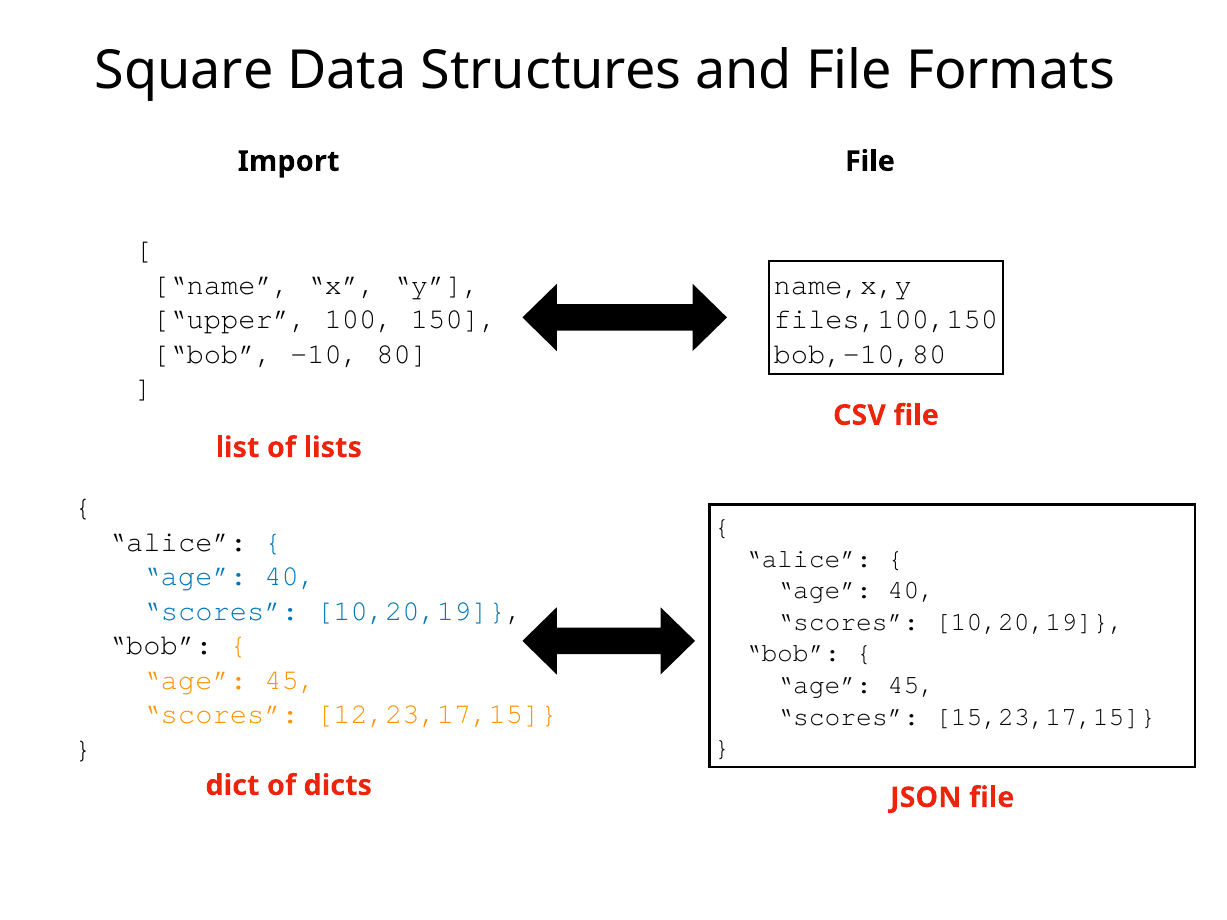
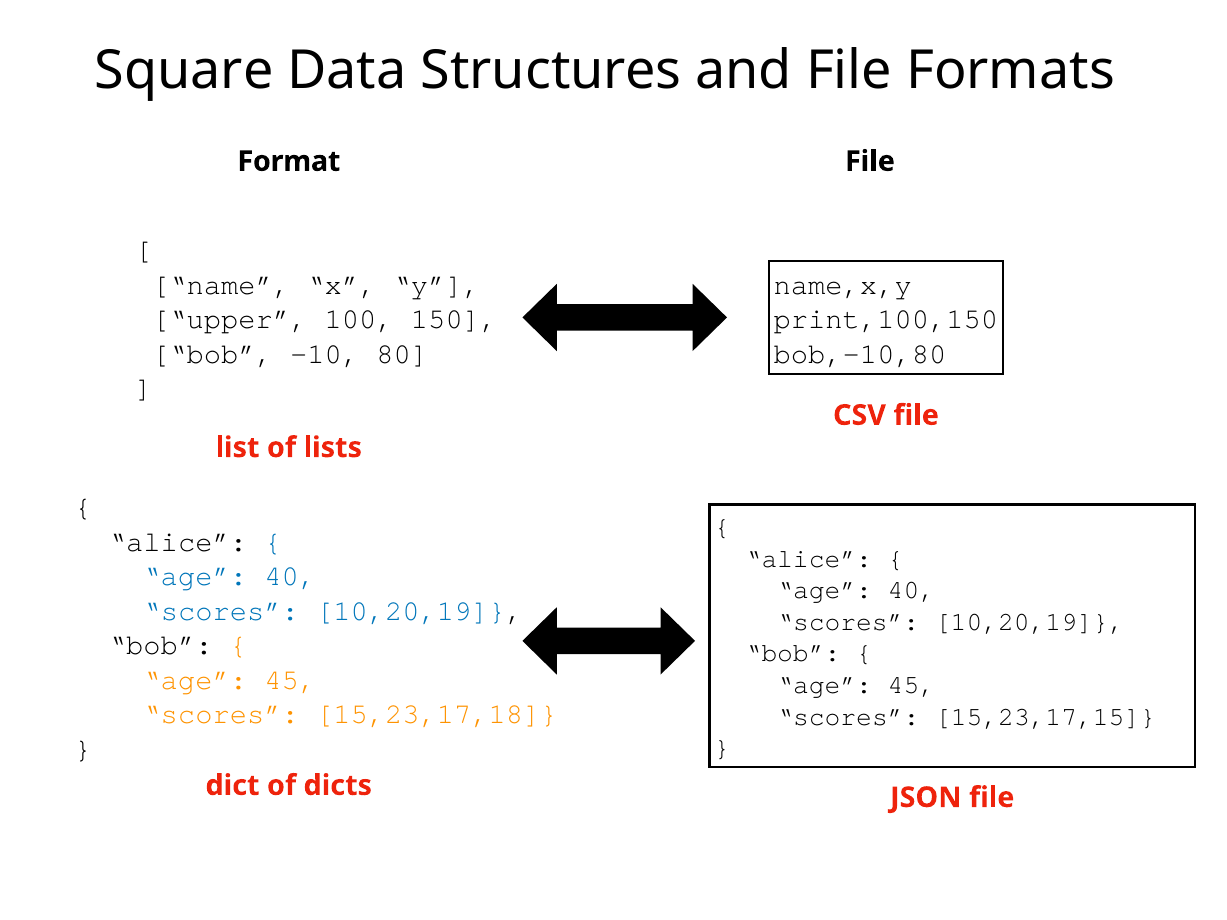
Import: Import -> Format (289, 161)
files,100,150: files,100,150 -> print,100,150 (886, 320)
12,23,17,15: 12,23,17,15 -> 15,23,17,18 (437, 714)
